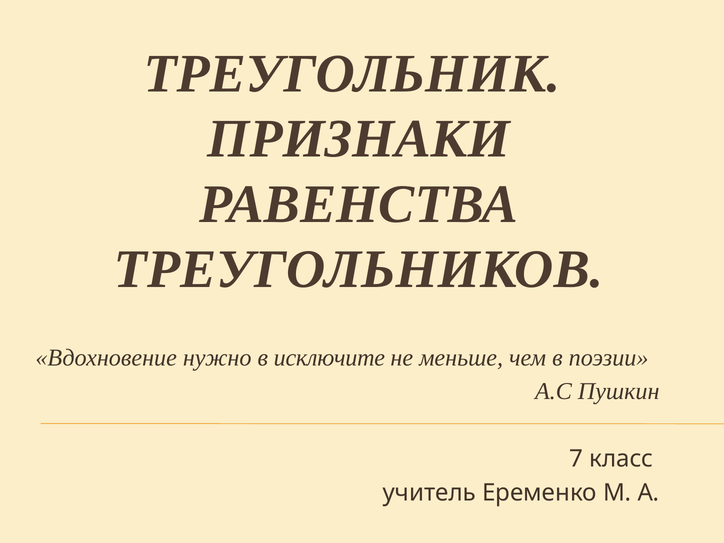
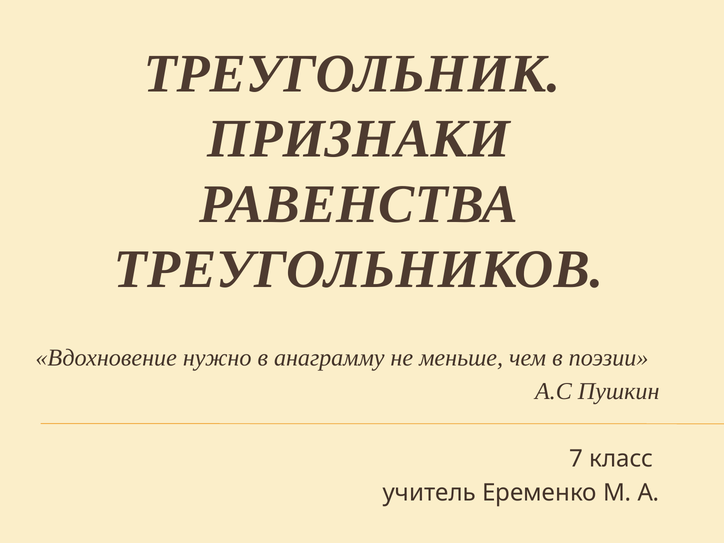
исключите: исключите -> анаграмму (329, 358)
